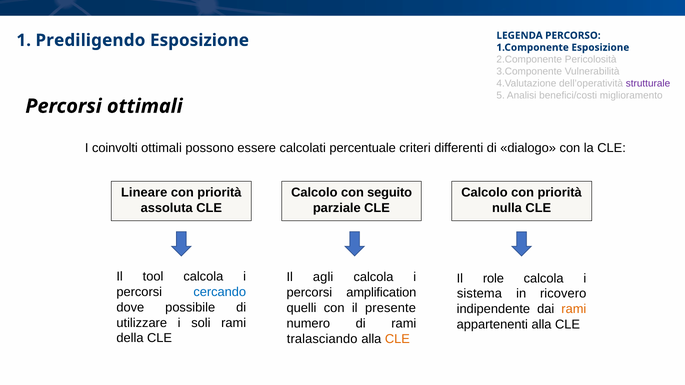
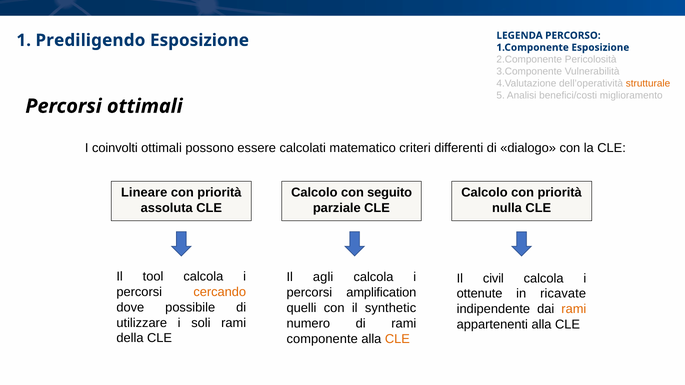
strutturale colour: purple -> orange (648, 83)
percentuale: percentuale -> matematico (363, 148)
role: role -> civil (493, 279)
cercando colour: blue -> orange (220, 292)
sistema: sistema -> ottenute (480, 294)
ricovero: ricovero -> ricavate (563, 294)
presente: presente -> synthetic (391, 308)
tralasciando: tralasciando -> componente (322, 339)
